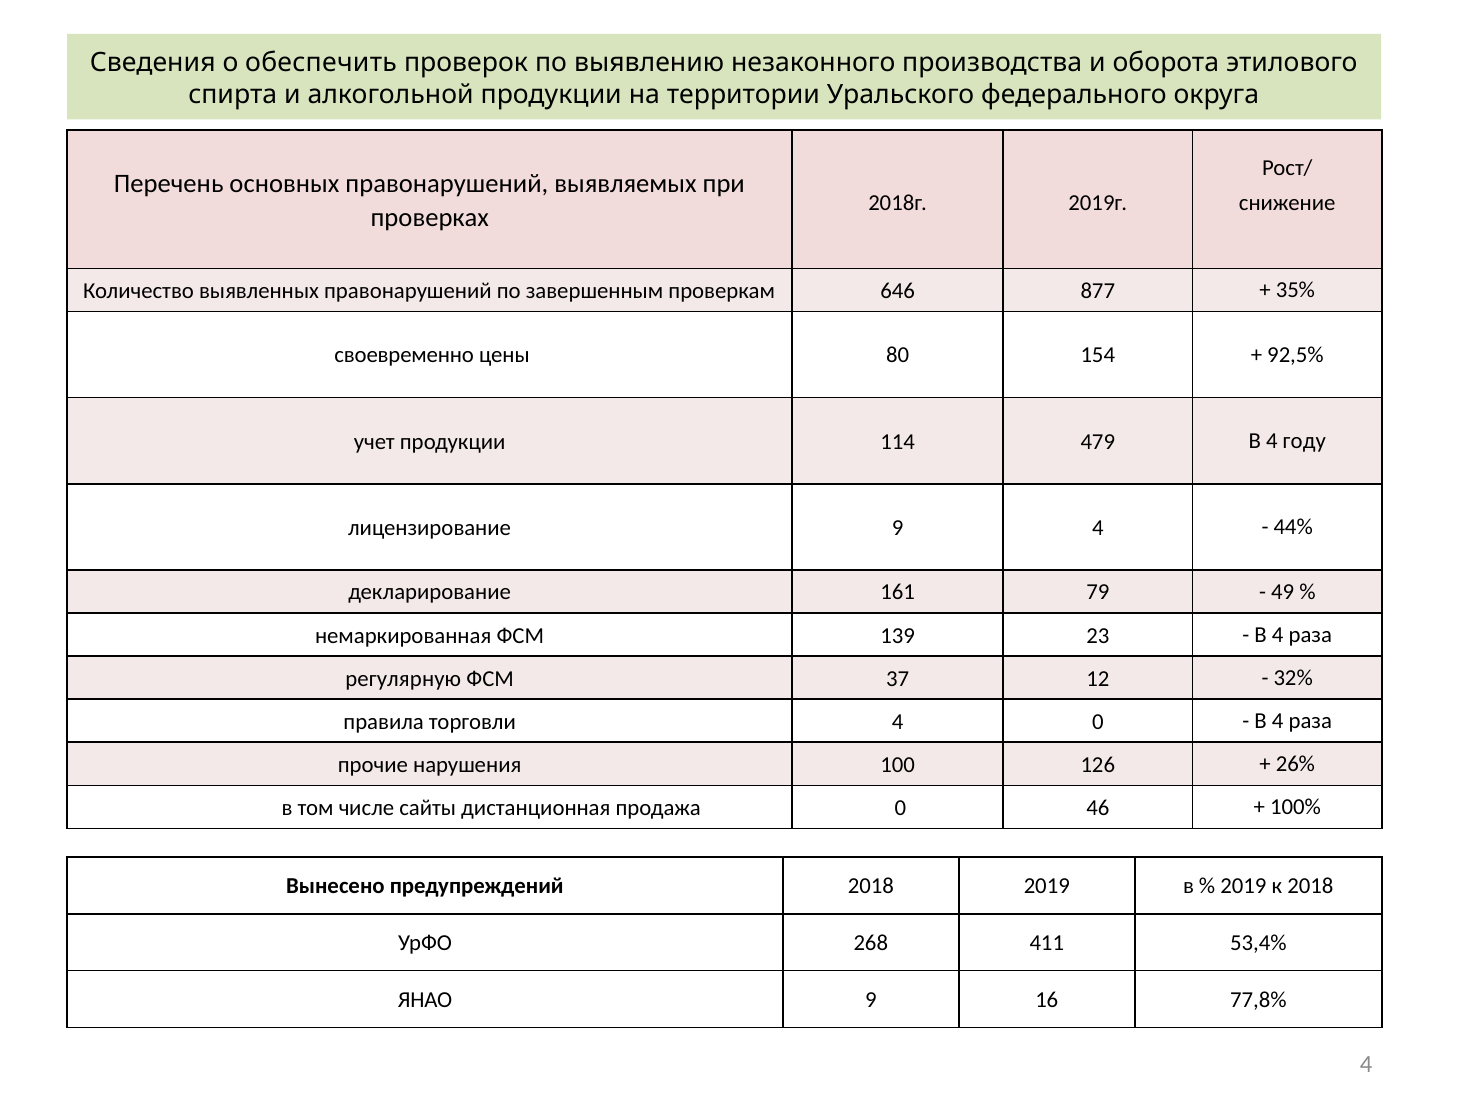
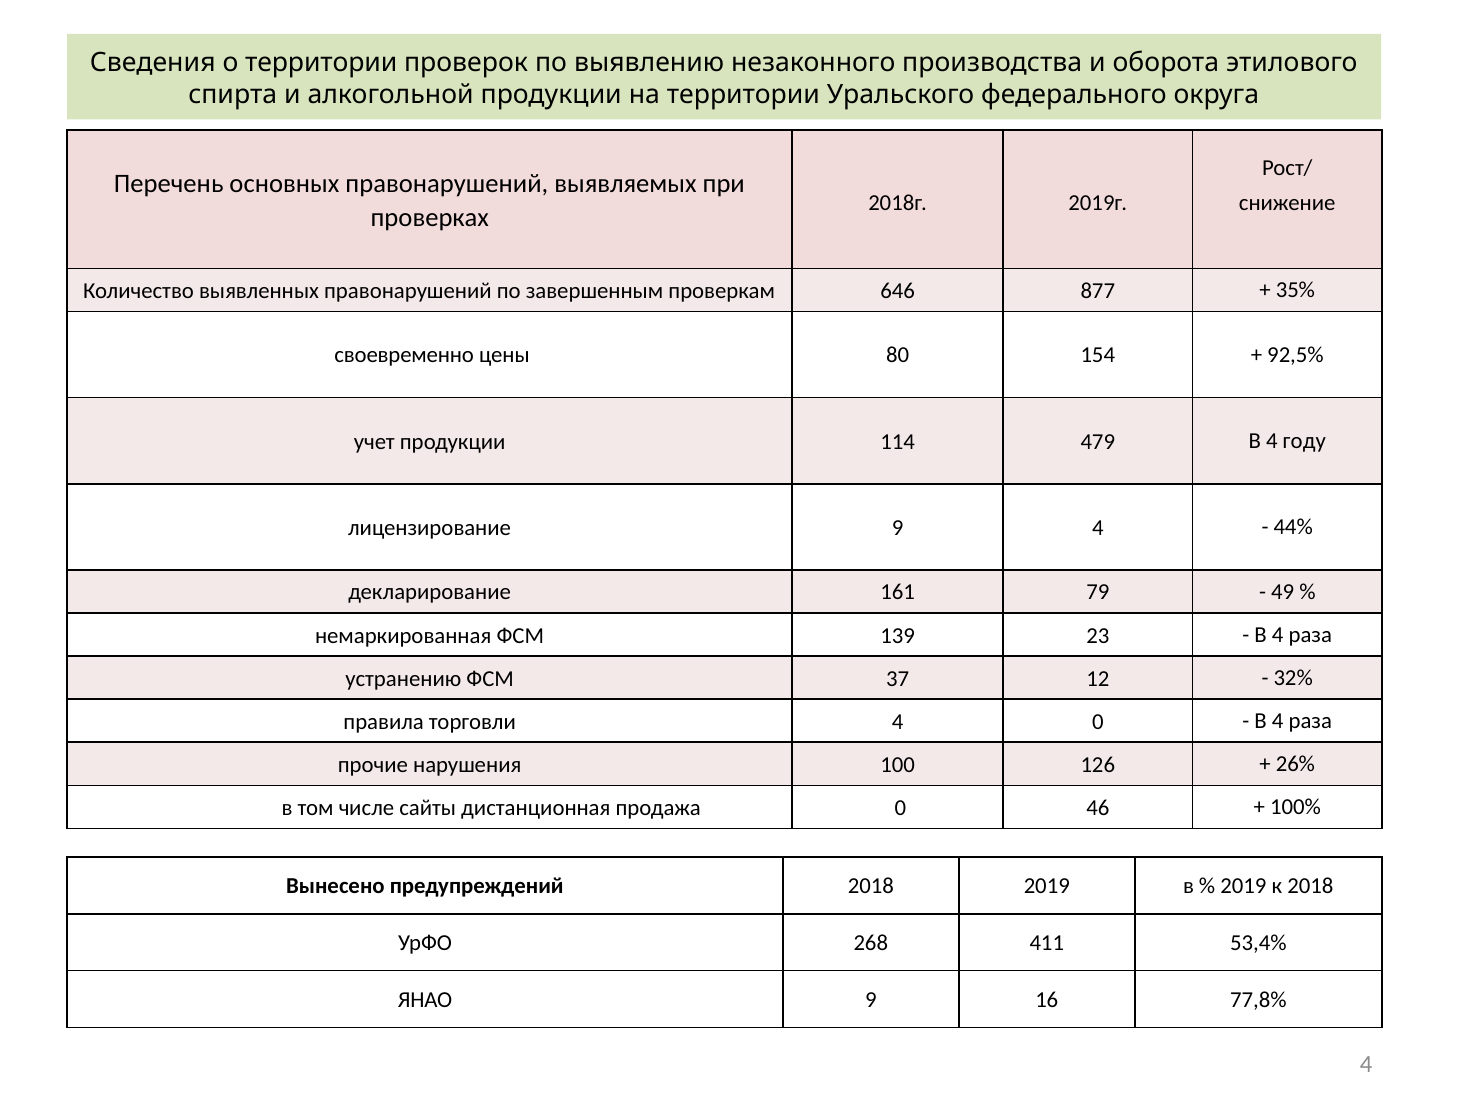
о обеспечить: обеспечить -> территории (321, 62)
регулярную: регулярную -> устранению (403, 679)
